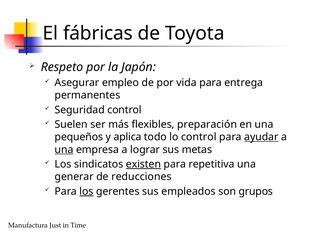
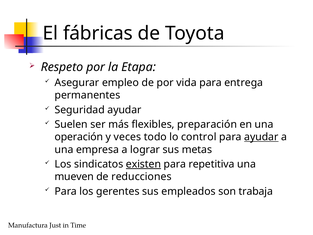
Japón: Japón -> Etapa (139, 67)
Seguridad control: control -> ayudar (124, 110)
pequeños: pequeños -> operación (79, 137)
aplica: aplica -> veces (127, 137)
una underline: present -> none (64, 149)
generar: generar -> mueven (74, 177)
los underline: present -> none (86, 191)
grupos: grupos -> trabaja (256, 191)
